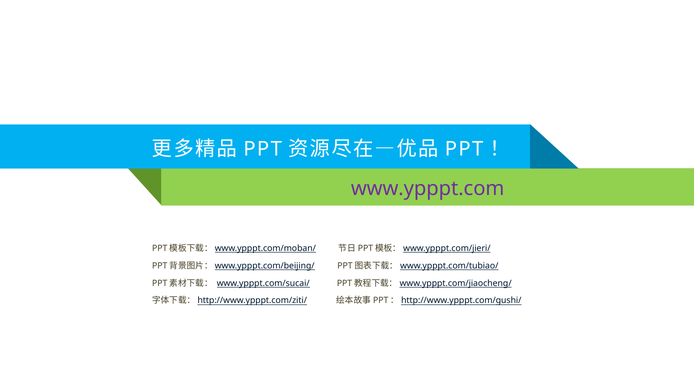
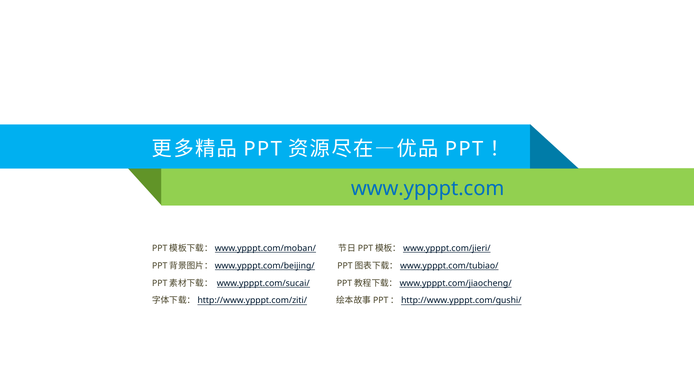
www.ypppt.com colour: purple -> blue (428, 188)
